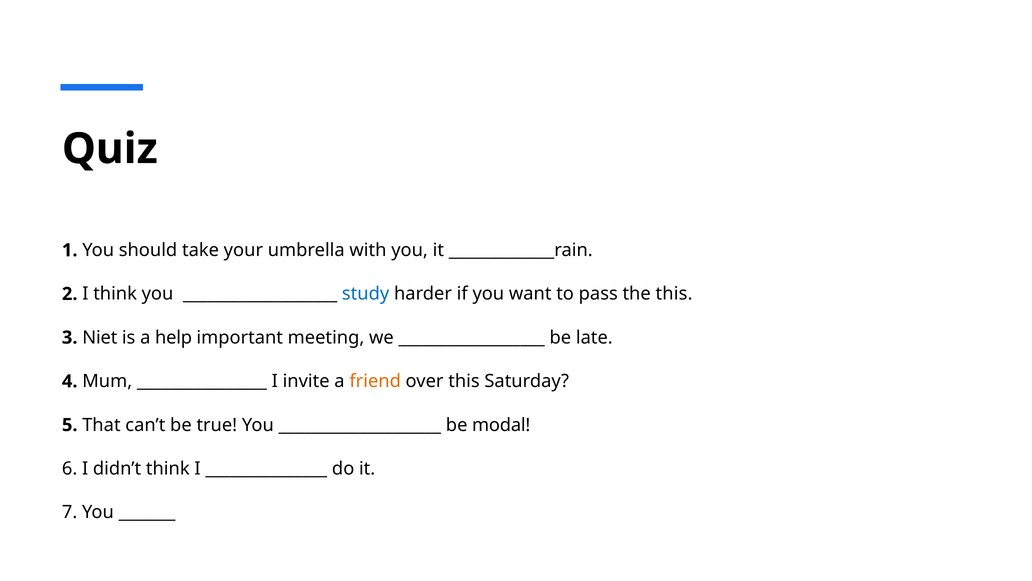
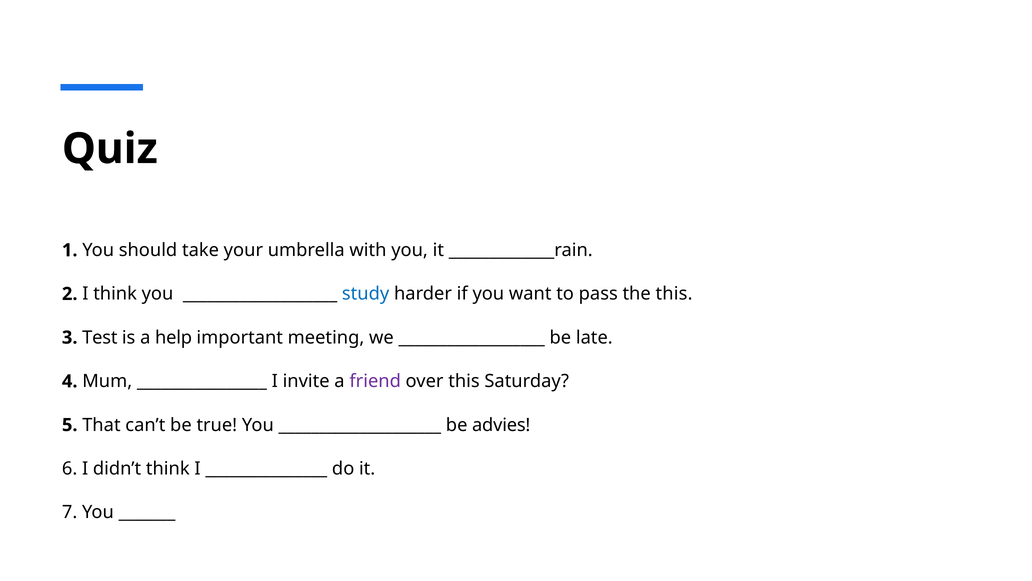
Niet: Niet -> Test (100, 337)
friend colour: orange -> purple (375, 381)
modal: modal -> advies (501, 425)
